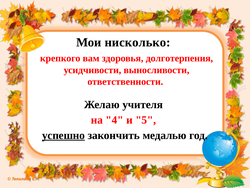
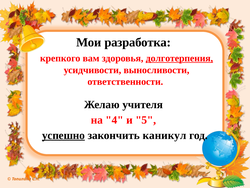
нисколько: нисколько -> разработка (138, 42)
долготерпения underline: none -> present (179, 58)
медалью: медалью -> каникул (164, 135)
